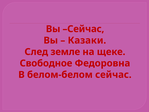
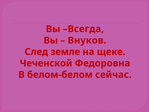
Вы Сейчас: Сейчас -> Всегда (83, 29)
Казаки: Казаки -> Внуков (87, 40)
Свободное: Свободное -> Чеченской (46, 63)
